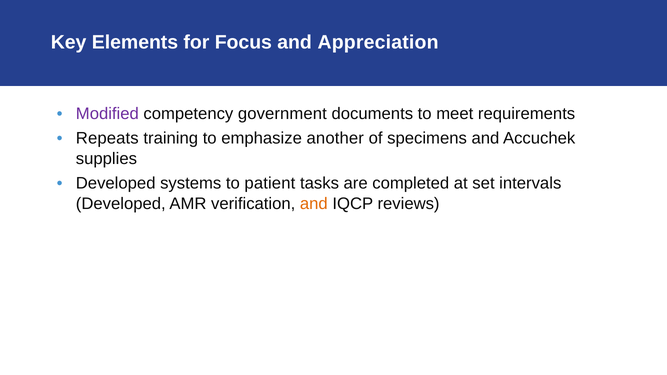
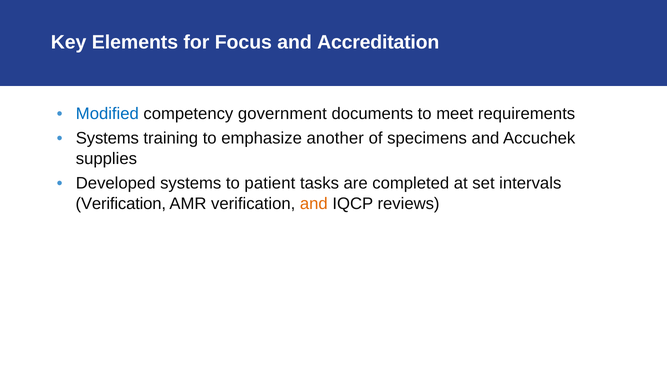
Appreciation: Appreciation -> Accreditation (378, 42)
Modified colour: purple -> blue (107, 114)
Repeats: Repeats -> Systems (107, 138)
Developed: Developed -> Verification (121, 204)
